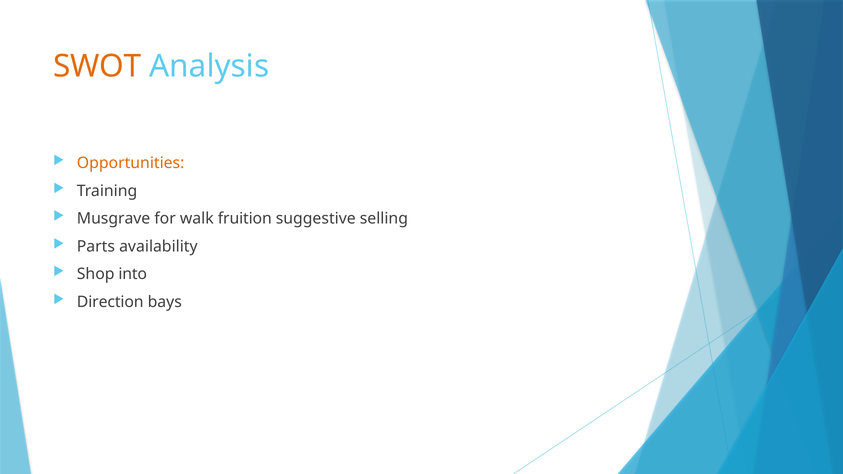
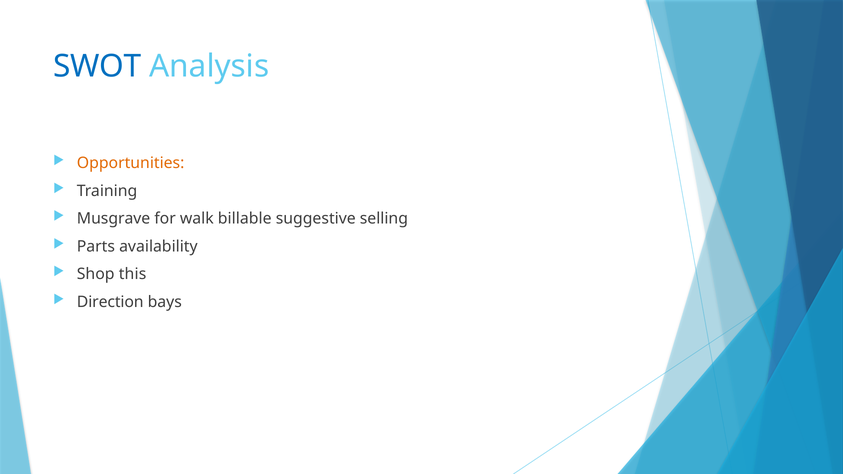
SWOT colour: orange -> blue (97, 66)
fruition: fruition -> billable (245, 219)
into: into -> this (133, 274)
